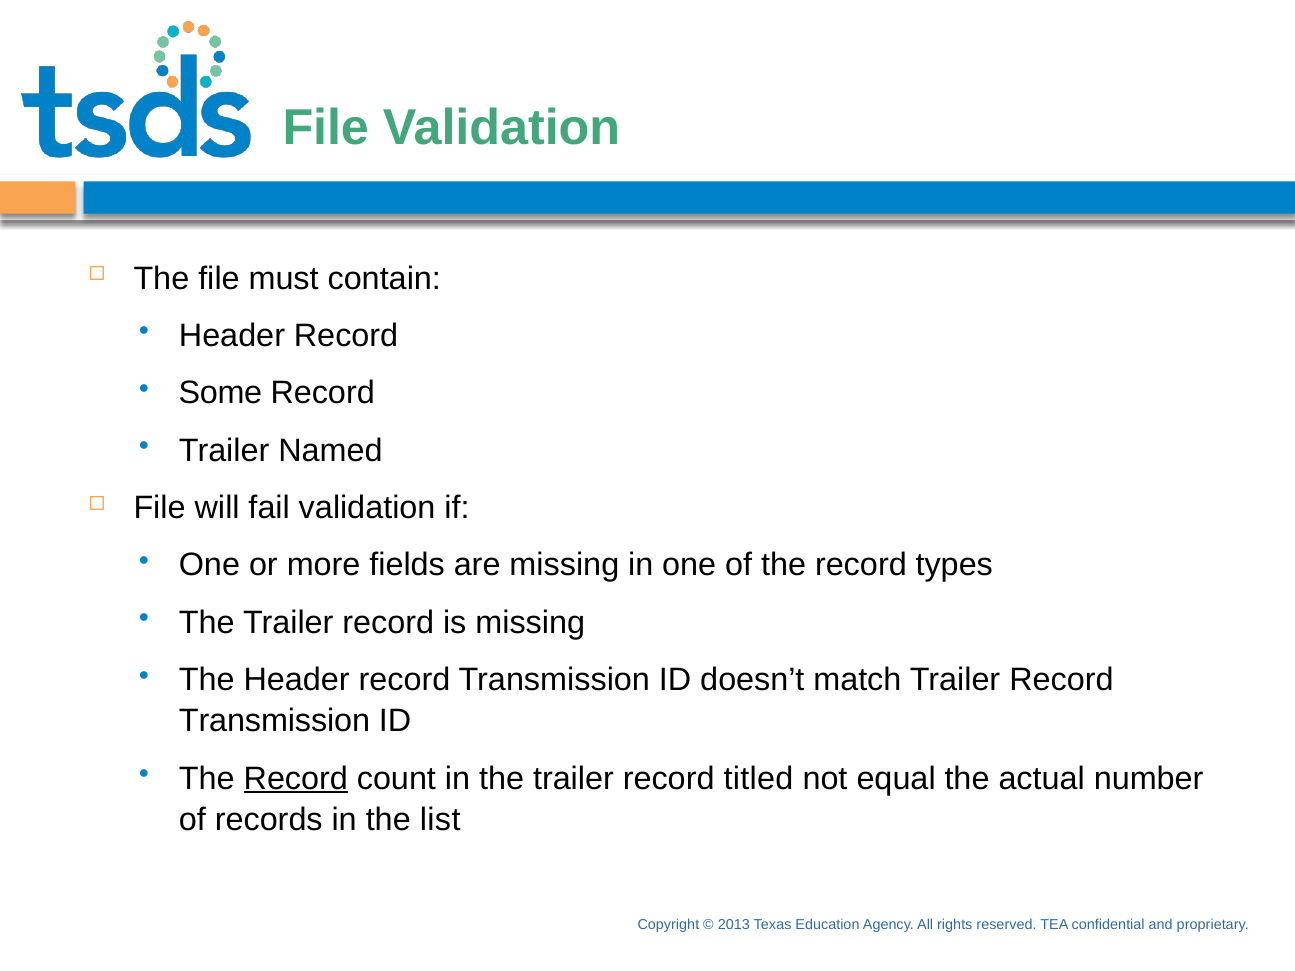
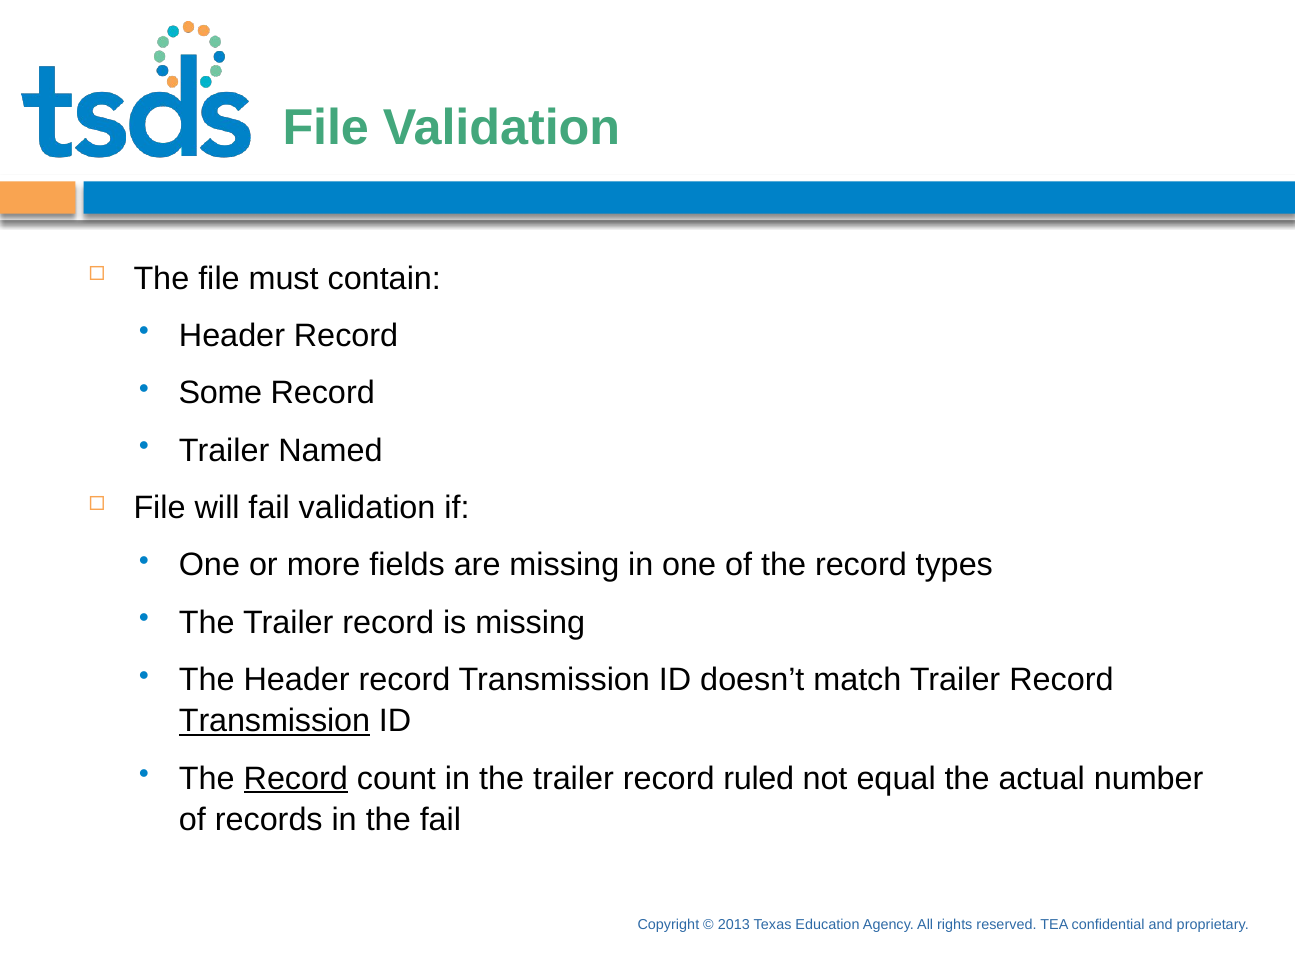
Transmission underline: none -> present (275, 721)
titled: titled -> ruled (759, 779)
the list: list -> fail (440, 820)
